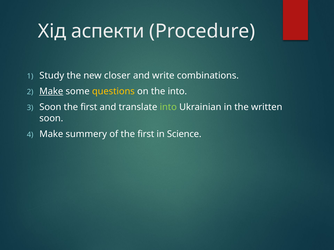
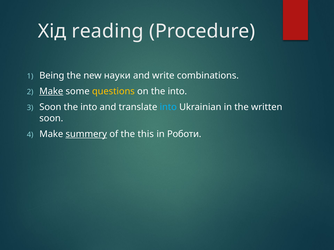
аспекти: аспекти -> reading (108, 31)
Study: Study -> Being (52, 76)
closer: closer -> науки (117, 76)
first: first -> into (89, 107)
into colour: light green -> light blue (168, 107)
summery underline: none -> present (86, 134)
of the first: first -> this (146, 134)
Science: Science -> Роботи (184, 134)
